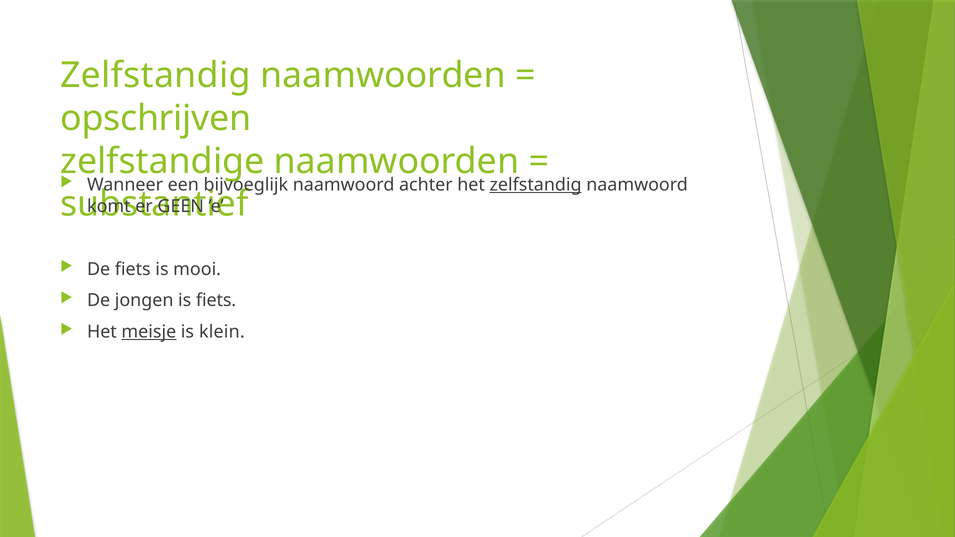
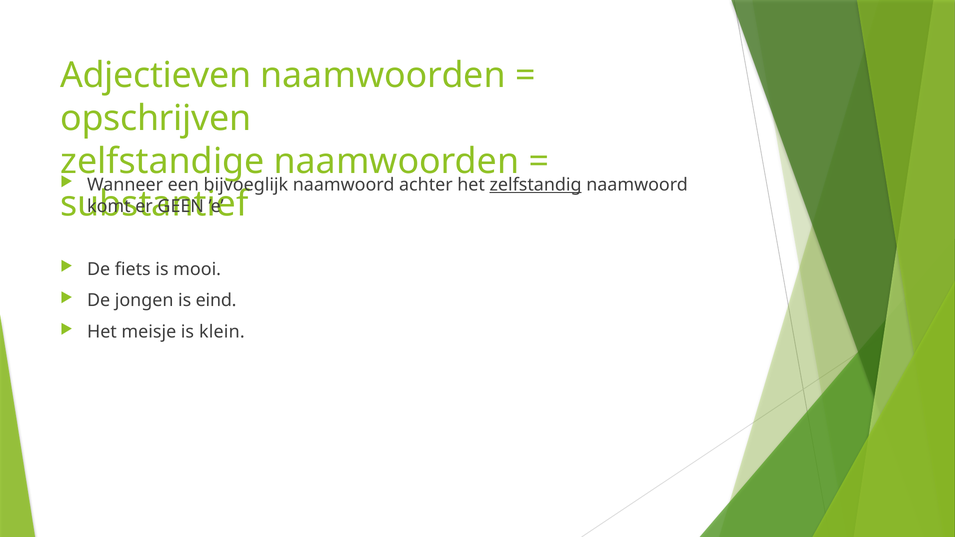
Zelfstandig: Zelfstandig -> Adjectieven (156, 75)
is fiets: fiets -> eind (216, 301)
meisje underline: present -> none (149, 332)
